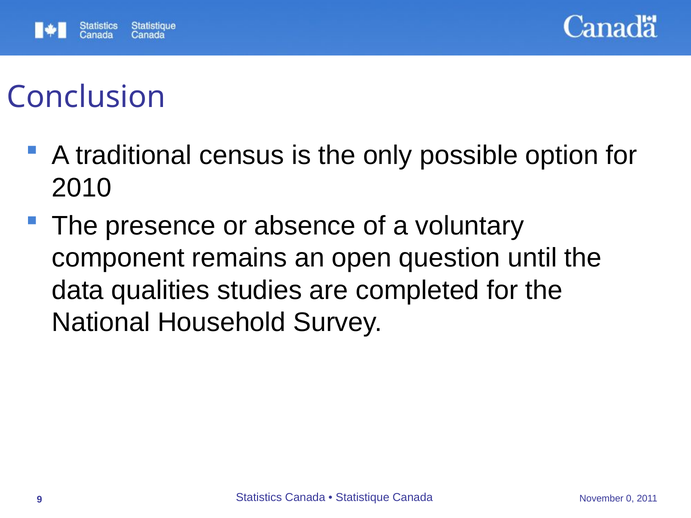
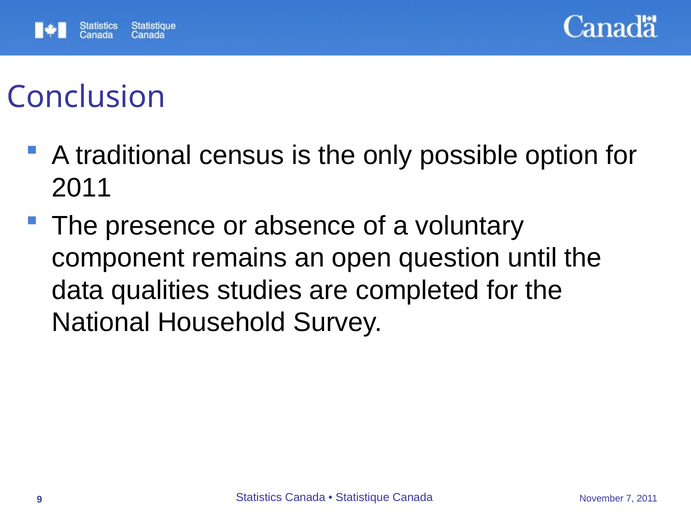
2010: 2010 -> 2011 (82, 188)
0: 0 -> 7 (630, 499)
